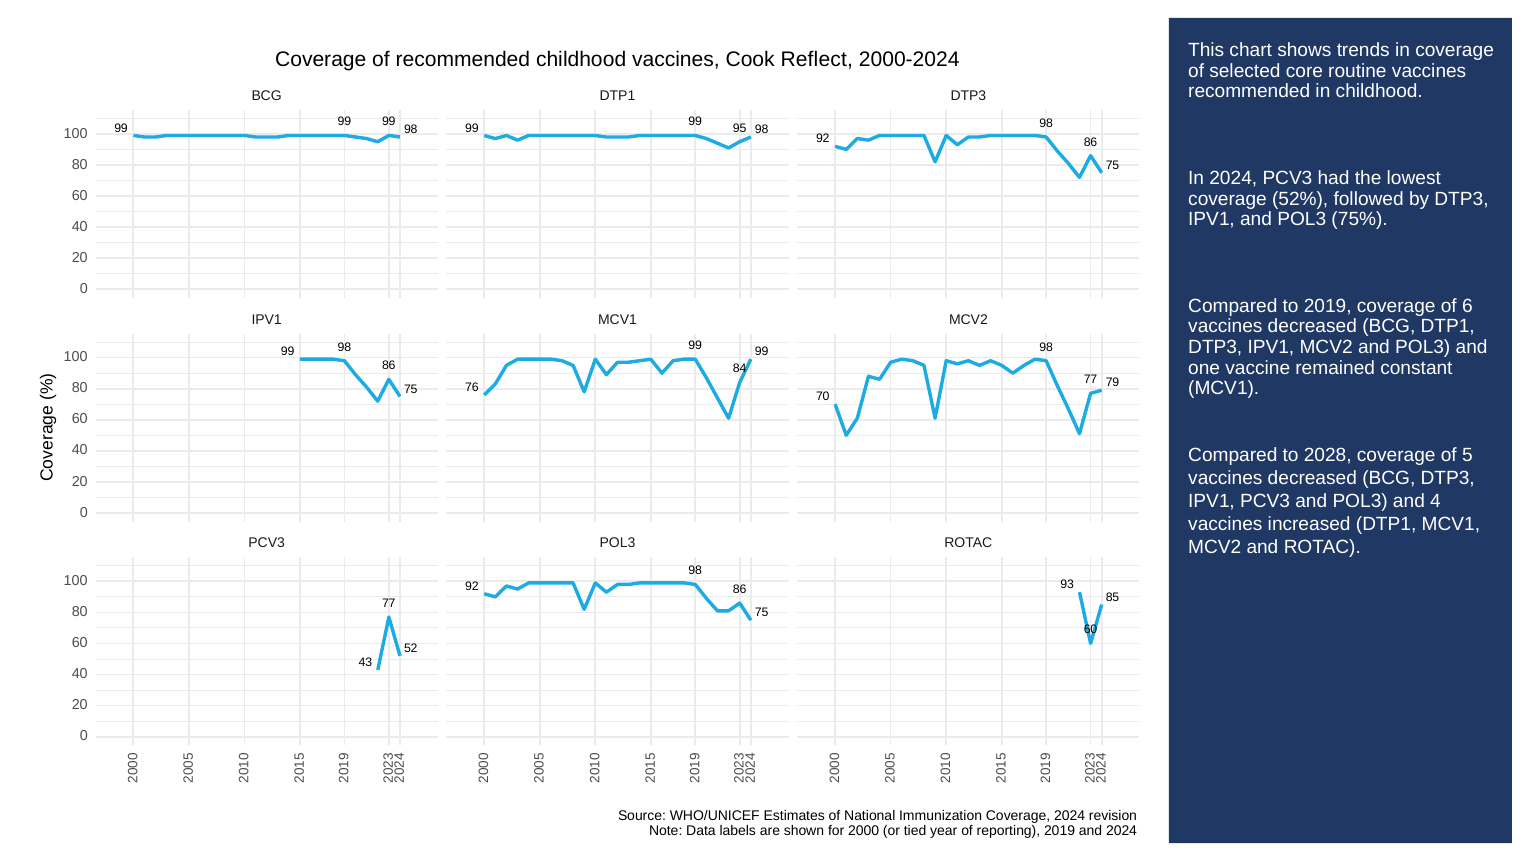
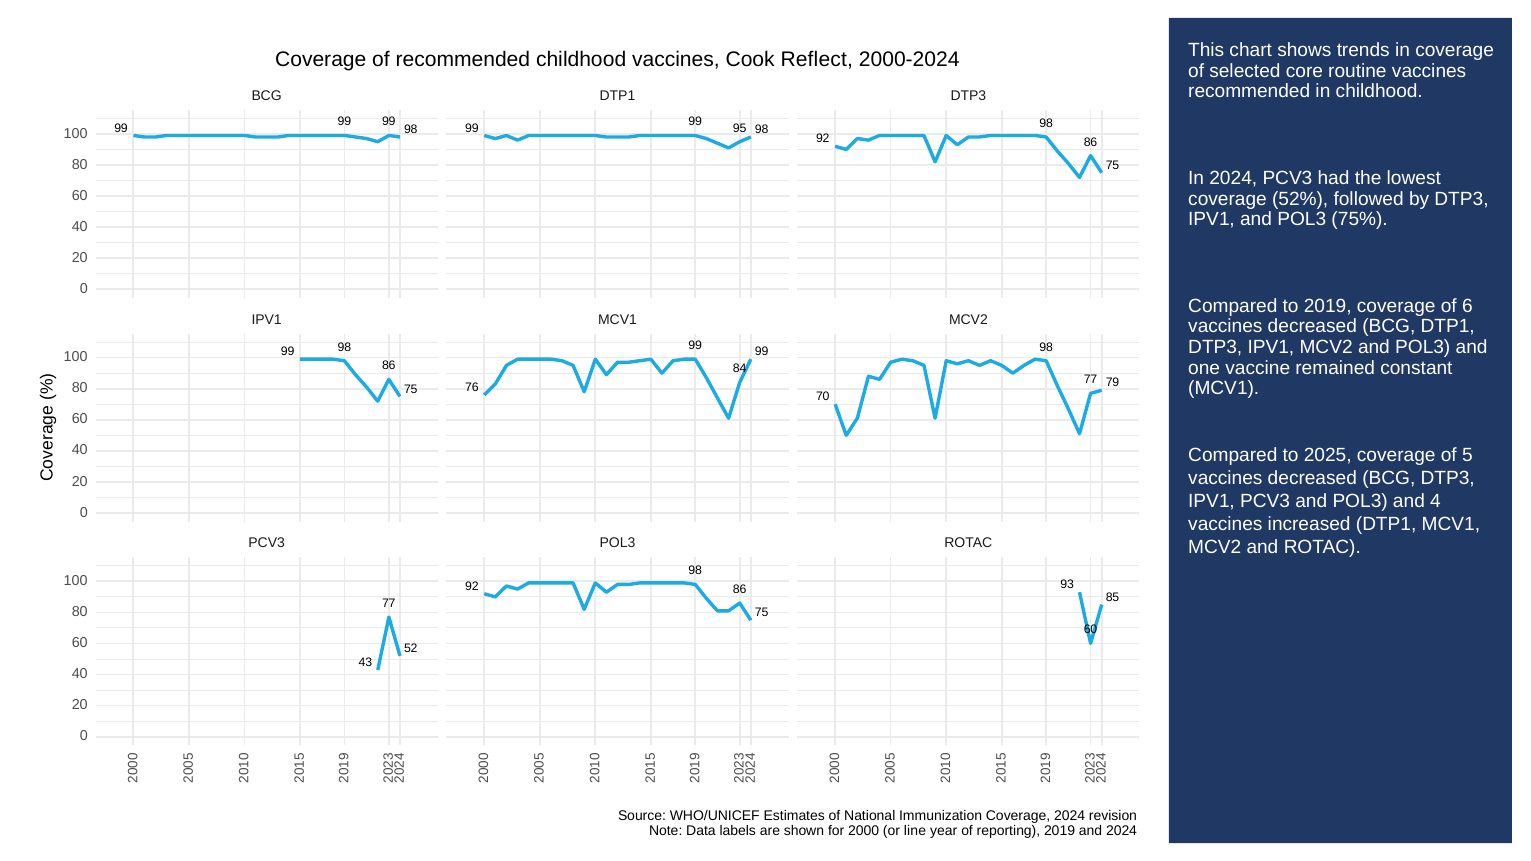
2028: 2028 -> 2025 (1328, 455)
tied: tied -> line (915, 831)
